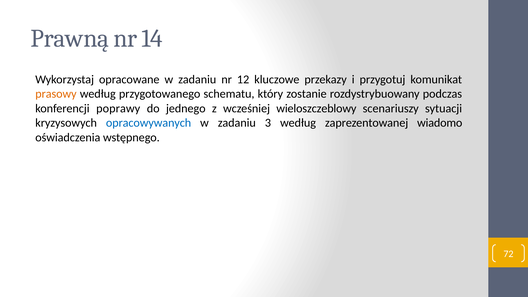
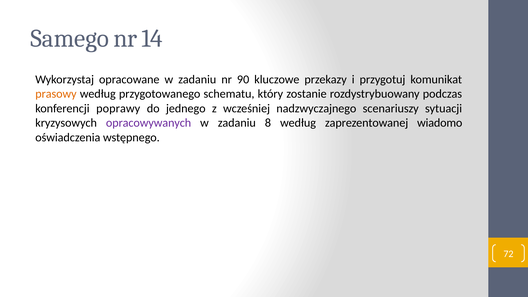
Prawną: Prawną -> Samego (70, 38)
12: 12 -> 90 (243, 79)
wieloszczeblowy: wieloszczeblowy -> nadzwyczajnego (316, 108)
opracowywanych colour: blue -> purple (149, 123)
3: 3 -> 8 (268, 123)
